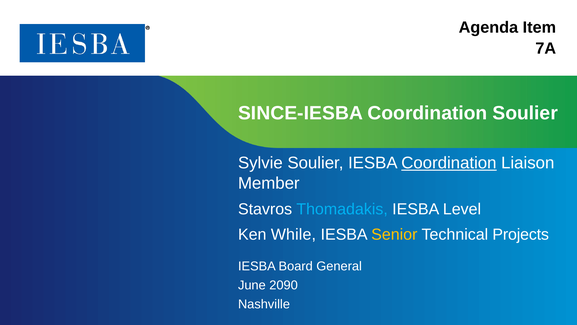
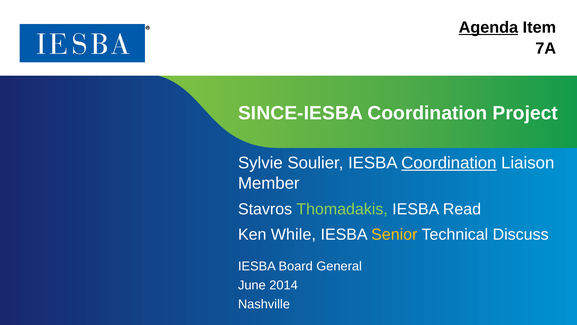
Agenda underline: none -> present (488, 28)
Coordination Soulier: Soulier -> Project (525, 113)
Thomadakis colour: light blue -> light green (342, 209)
Level: Level -> Read (462, 209)
Projects: Projects -> Discuss (521, 234)
2090: 2090 -> 2014 (284, 285)
